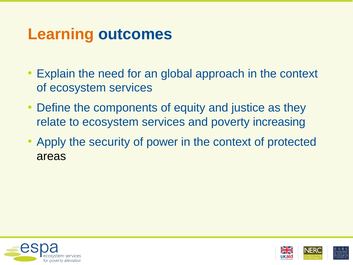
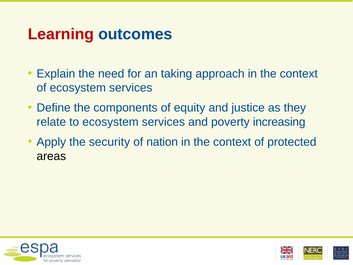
Learning colour: orange -> red (61, 34)
global: global -> taking (177, 74)
power: power -> nation (162, 142)
